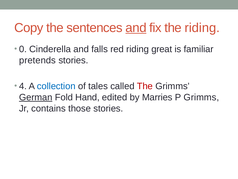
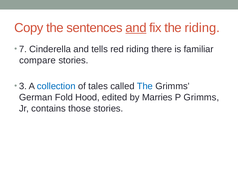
0: 0 -> 7 (23, 49)
falls: falls -> tells (100, 49)
great: great -> there (162, 49)
pretends: pretends -> compare (37, 60)
4: 4 -> 3 (23, 86)
The colour: red -> blue (145, 86)
German underline: present -> none (36, 97)
Hand: Hand -> Hood (87, 97)
